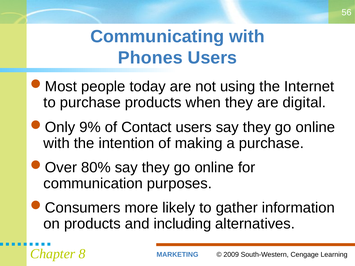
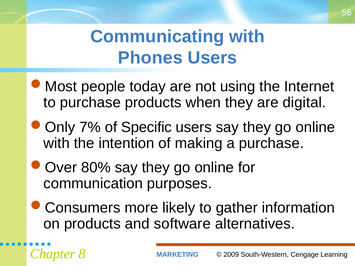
9%: 9% -> 7% (90, 127)
Contact: Contact -> Specific (146, 127)
including: including -> software (182, 224)
